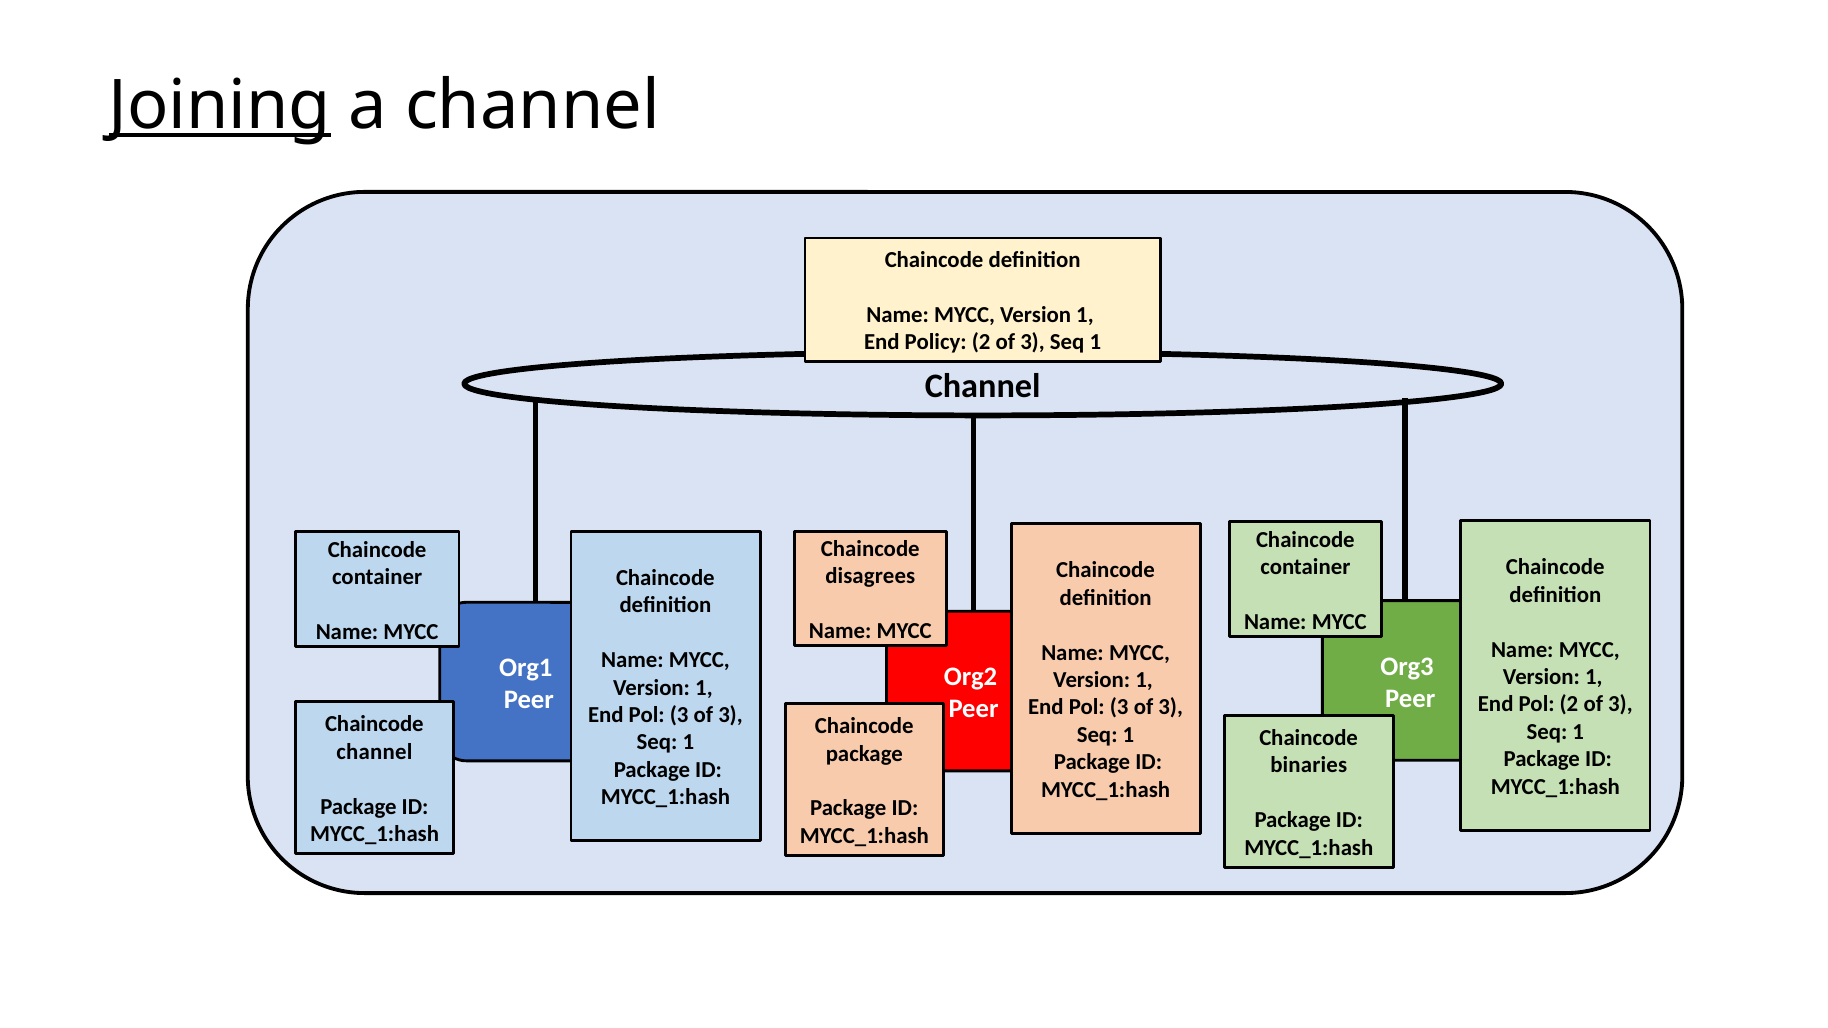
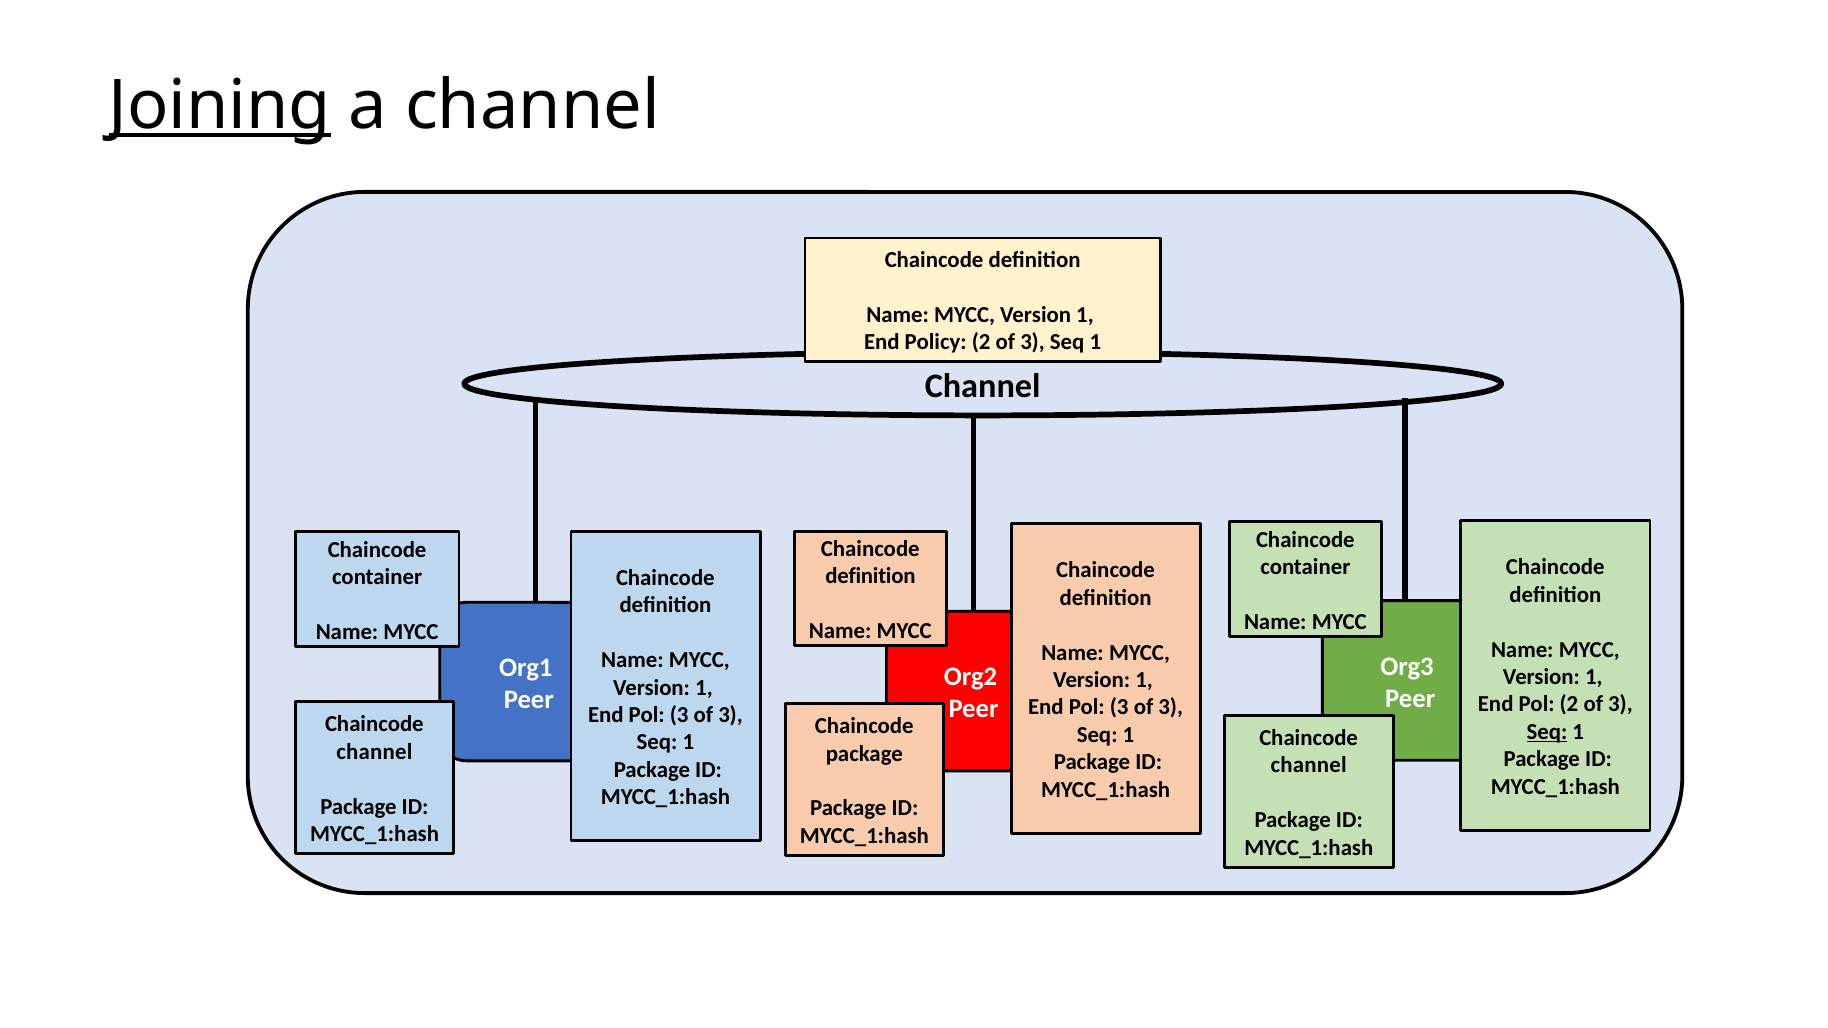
disagrees: disagrees -> definition (870, 577)
Seq underline: none -> present (1547, 732)
binaries: binaries -> channel (1309, 766)
